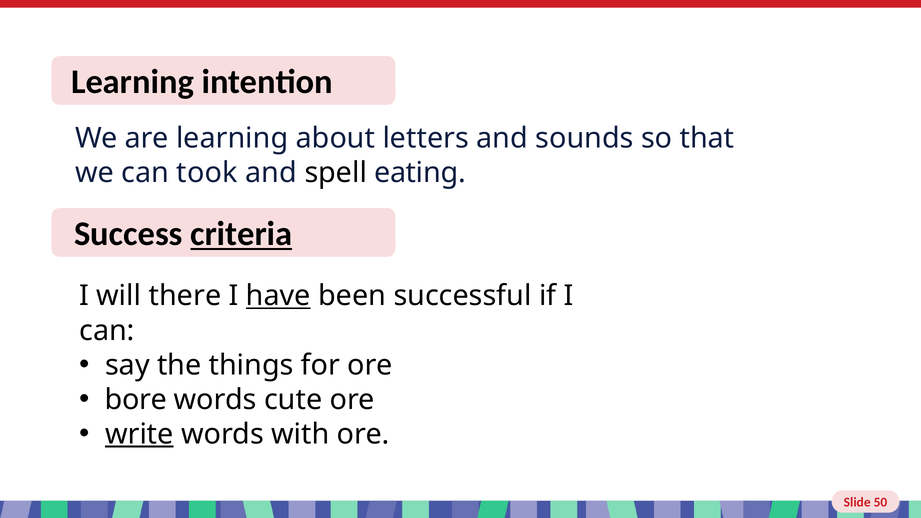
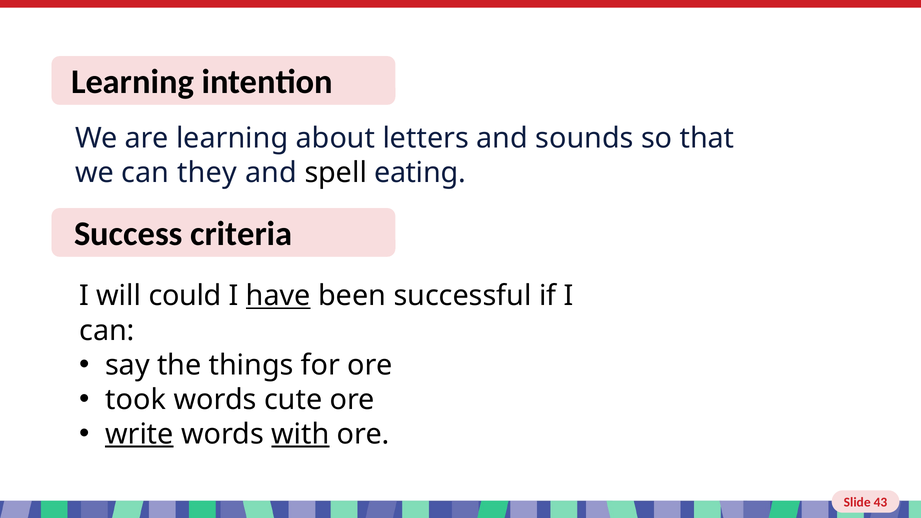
took: took -> they (207, 173)
criteria underline: present -> none (241, 234)
there: there -> could (185, 296)
bore: bore -> took (136, 400)
with underline: none -> present (300, 434)
50: 50 -> 43 (880, 502)
